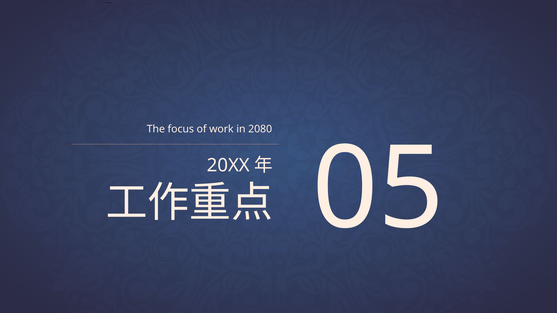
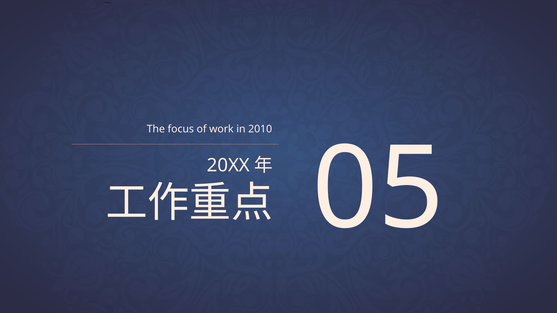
2080: 2080 -> 2010 (260, 129)
